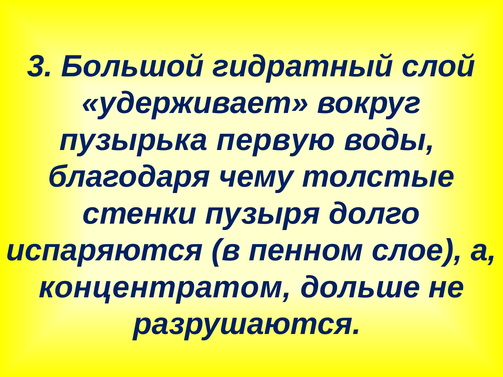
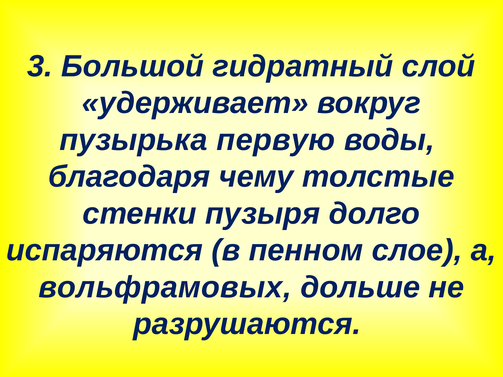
концентратом: концентратом -> вольфрамовых (165, 288)
